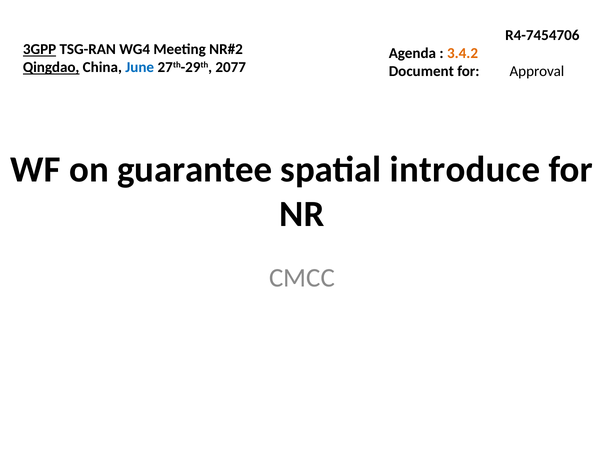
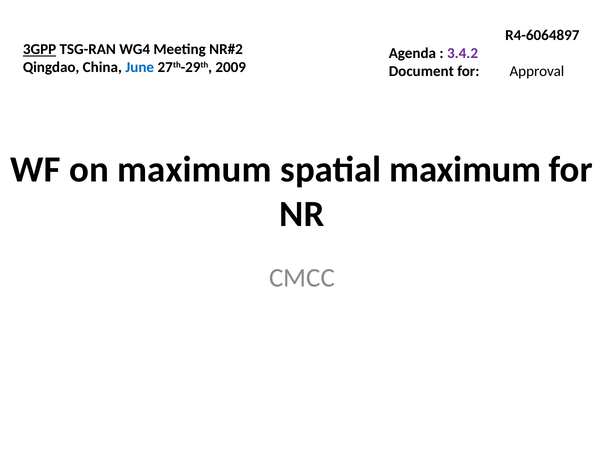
R4-7454706: R4-7454706 -> R4-6064897 (542, 35)
3.4.2 colour: orange -> purple (463, 53)
Qingdao underline: present -> none (51, 67)
2077: 2077 -> 2009 (231, 67)
on guarantee: guarantee -> maximum (195, 170)
spatial introduce: introduce -> maximum (465, 170)
